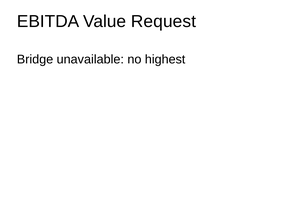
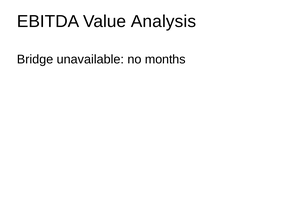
Request: Request -> Analysis (164, 21)
highest: highest -> months (165, 59)
